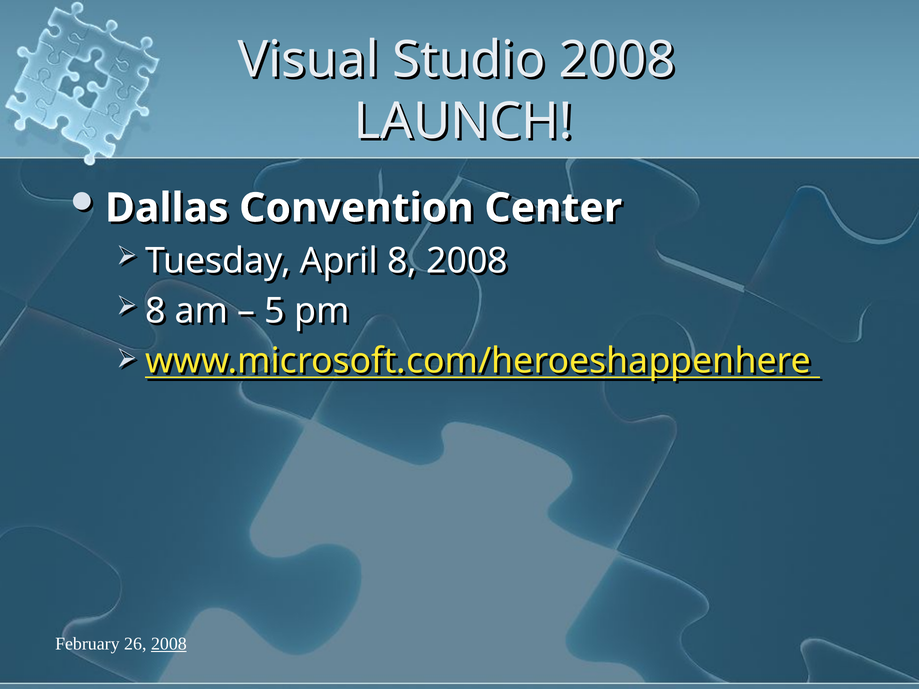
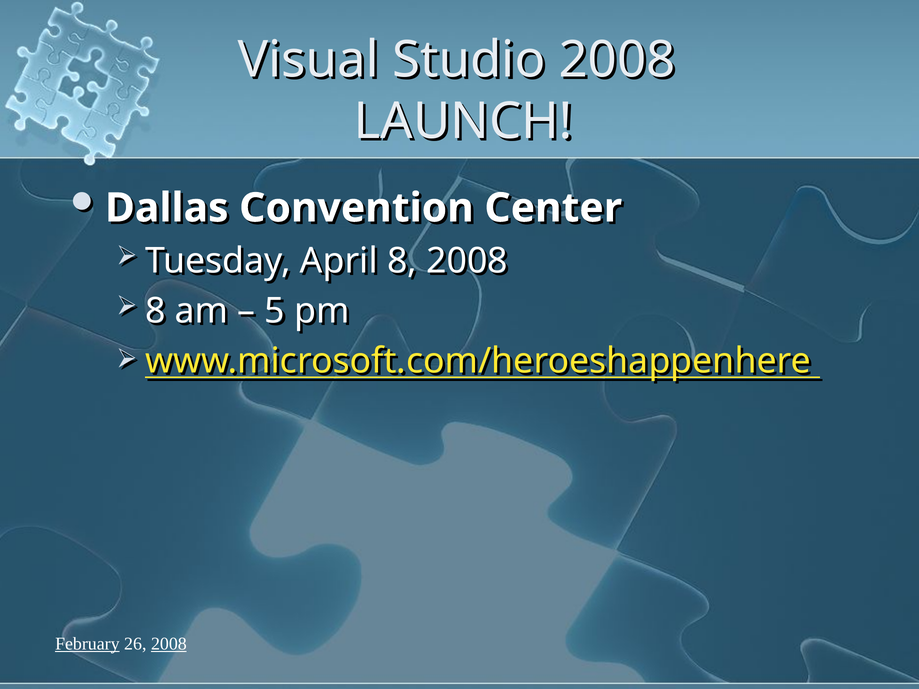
February underline: none -> present (87, 644)
